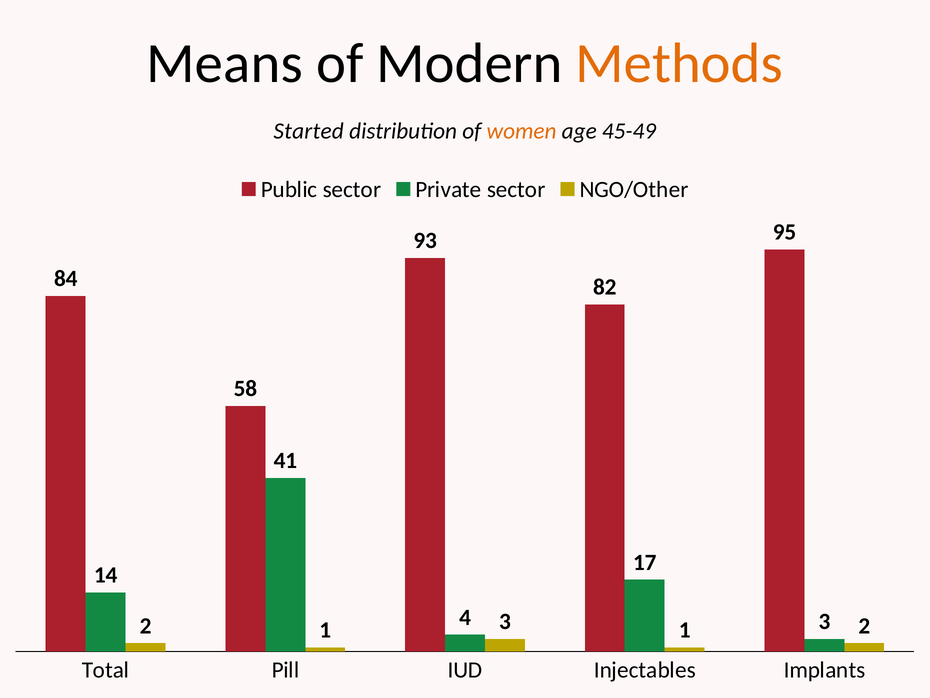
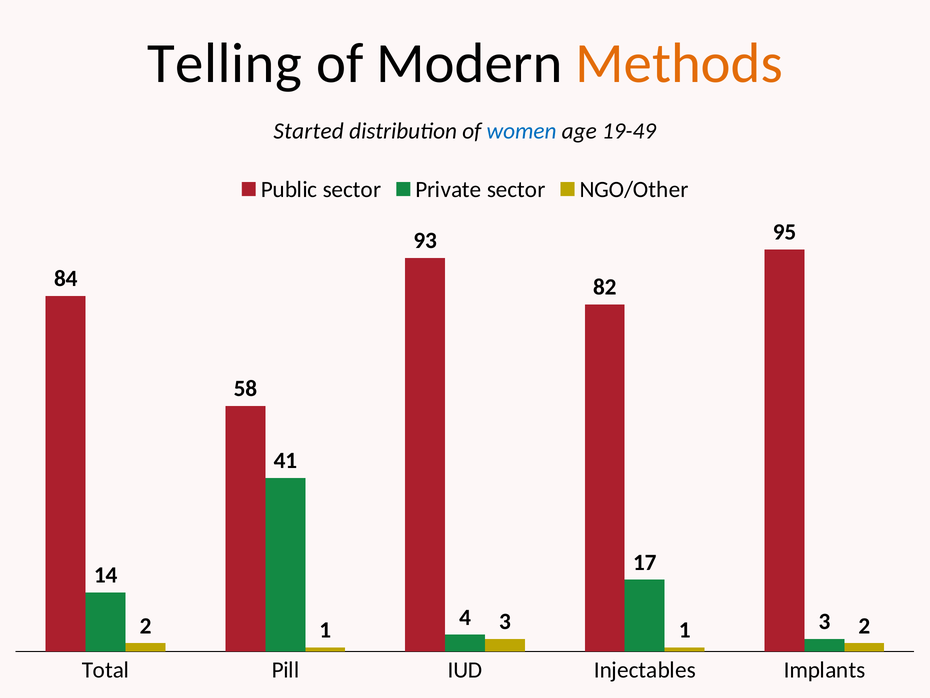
Means: Means -> Telling (225, 64)
women colour: orange -> blue (522, 131)
45-49: 45-49 -> 19-49 (629, 131)
